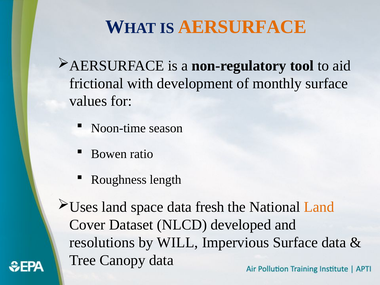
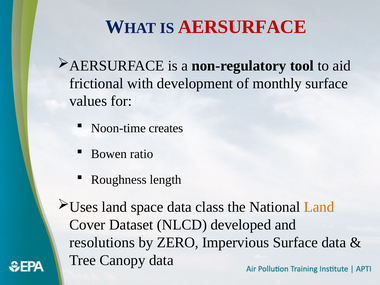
AERSURFACE colour: orange -> red (242, 27)
season: season -> creates (166, 128)
fresh: fresh -> class (210, 207)
WILL: WILL -> ZERO (178, 242)
